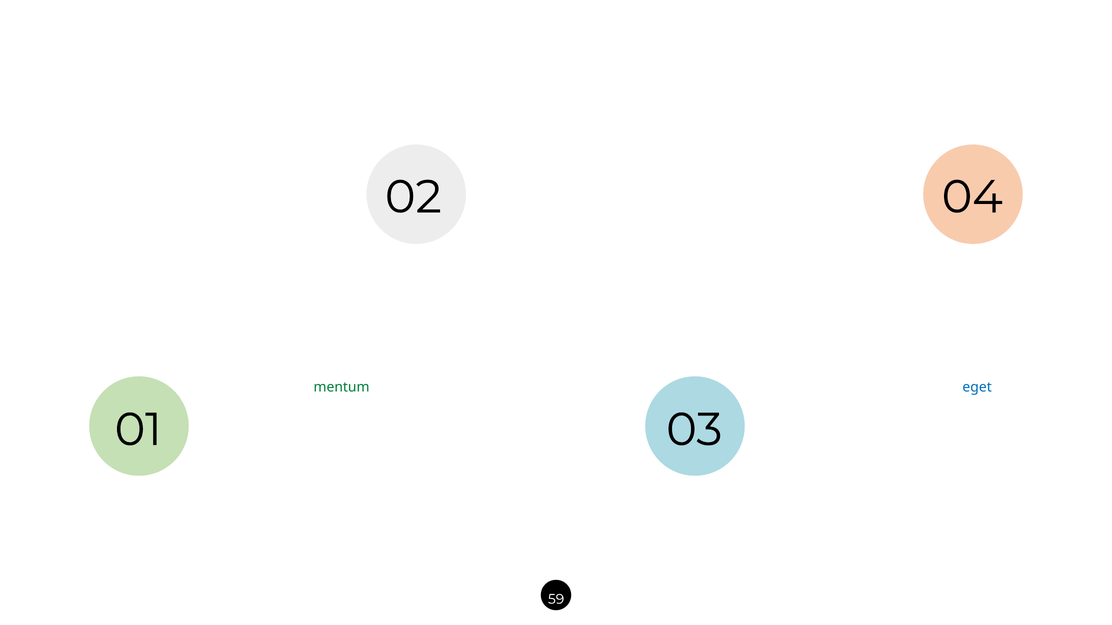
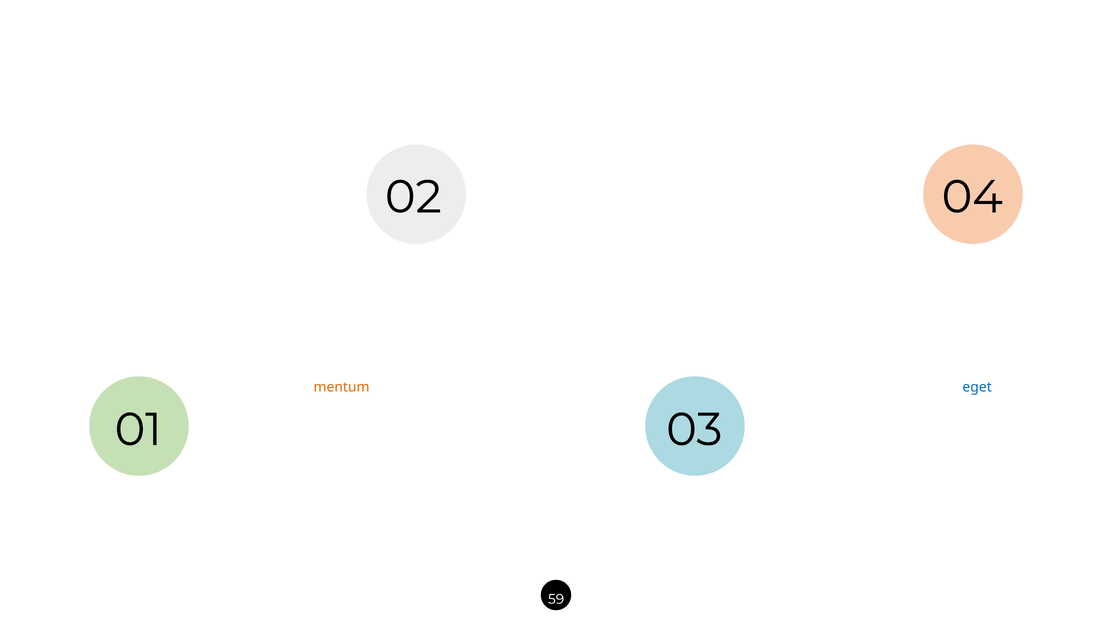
mentum colour: green -> orange (342, 388)
